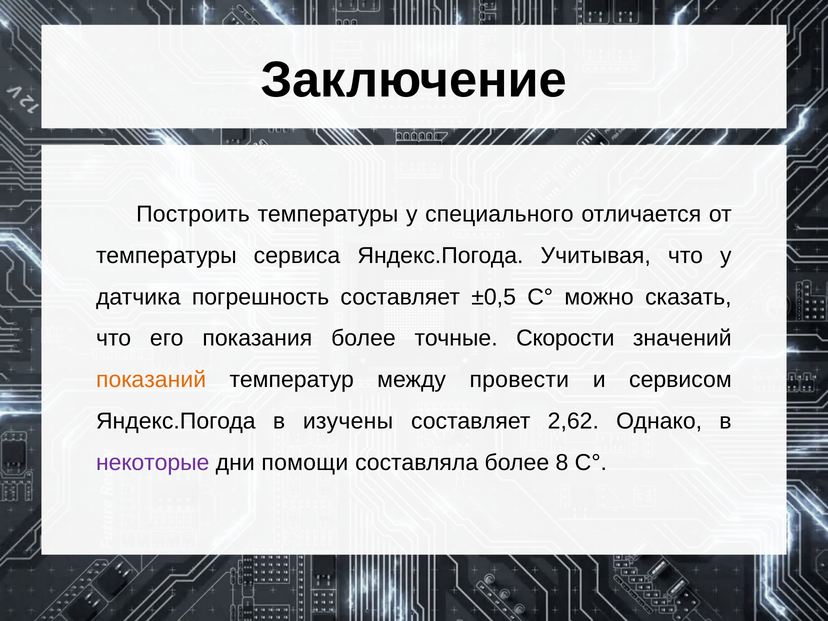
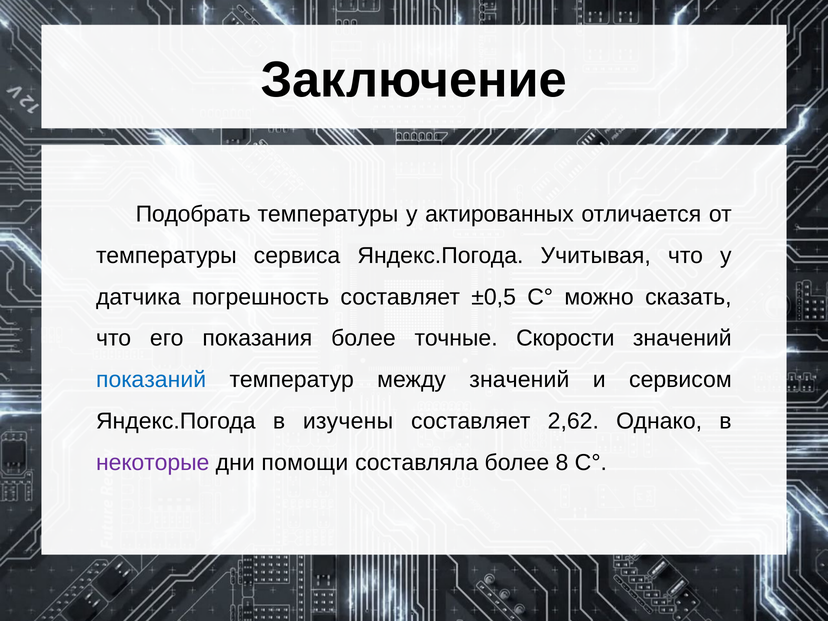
Построить: Построить -> Подобрать (193, 214)
специального: специального -> актированных (500, 214)
показаний colour: orange -> blue (151, 380)
между провести: провести -> значений (519, 380)
